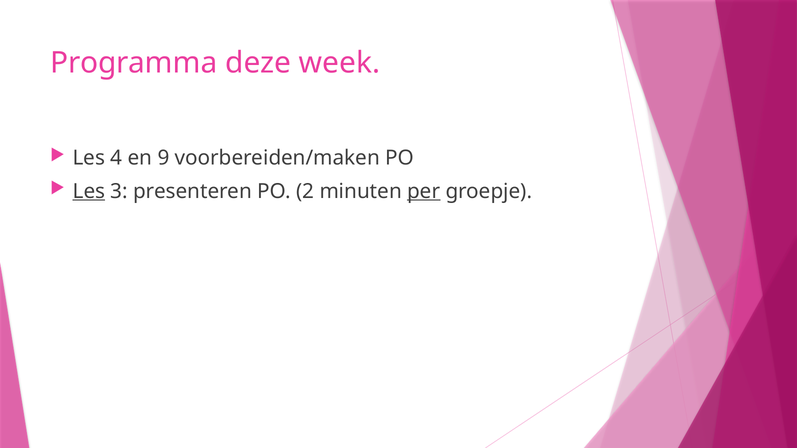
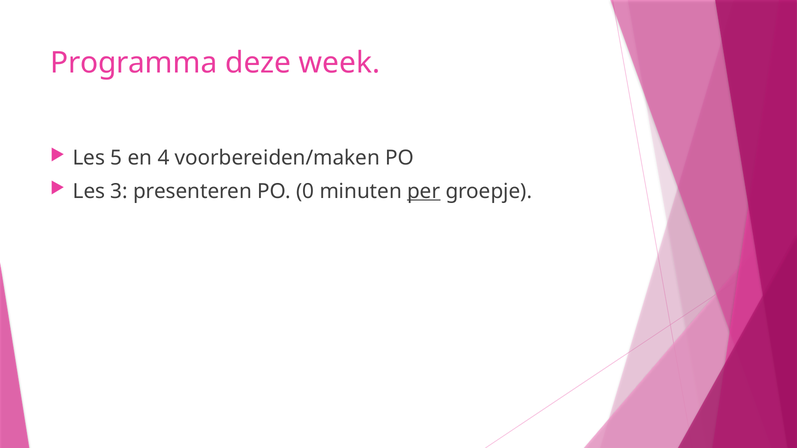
4: 4 -> 5 (116, 158)
9: 9 -> 4 (164, 158)
Les underline: present -> none (89, 191)
2: 2 -> 0 (305, 191)
